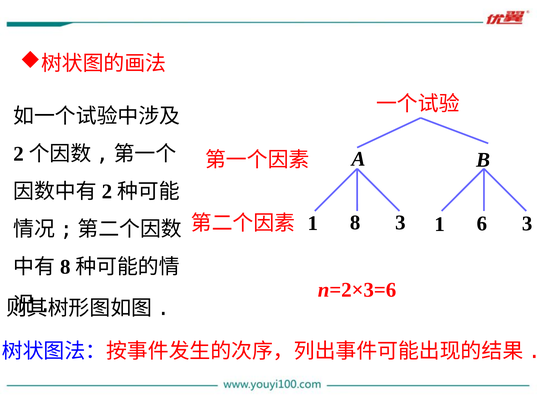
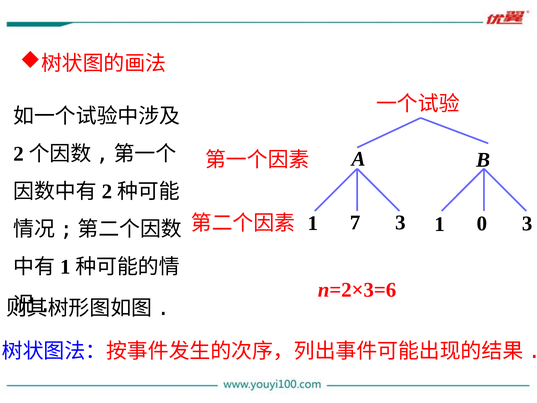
1 8: 8 -> 7 (355, 222)
6: 6 -> 0 (482, 223)
8: 8 -> 1 (65, 267)
